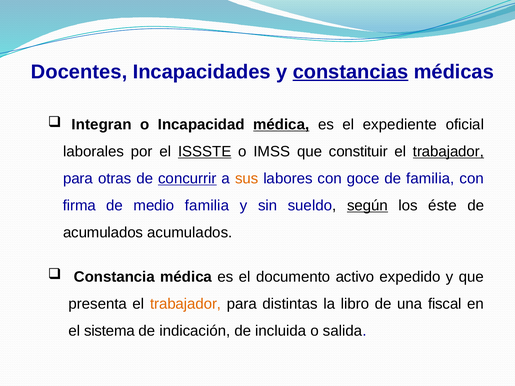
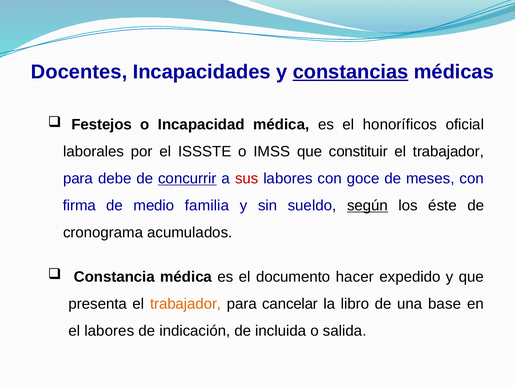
Integran: Integran -> Festejos (102, 125)
médica underline: present -> none (281, 125)
expediente: expediente -> honoríficos (400, 125)
ISSSTE underline: present -> none (205, 152)
trabajador underline: present -> none (448, 152)
otras: otras -> debe (115, 179)
sus colour: orange -> red (247, 179)
de familia: familia -> meses (430, 179)
acumulados: acumulados -> cronograma (103, 233)
activo: activo -> hacer (355, 277)
distintas: distintas -> cancelar (290, 304)
fiscal: fiscal -> base (445, 304)
el sistema: sistema -> labores (109, 331)
